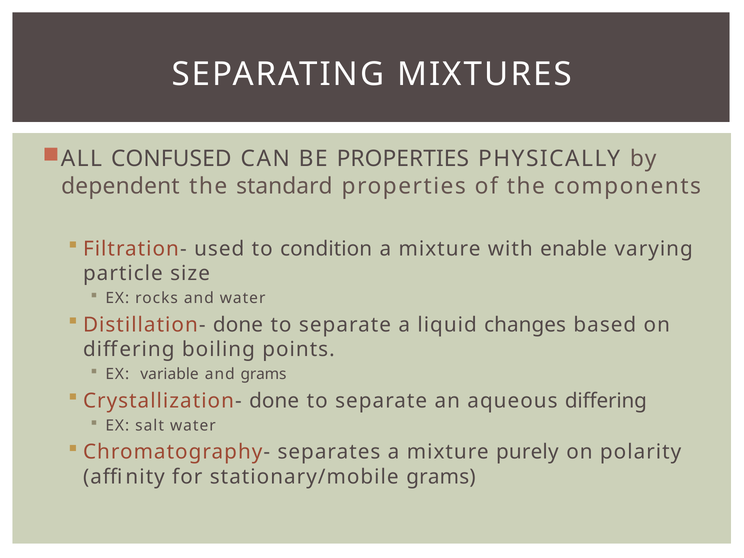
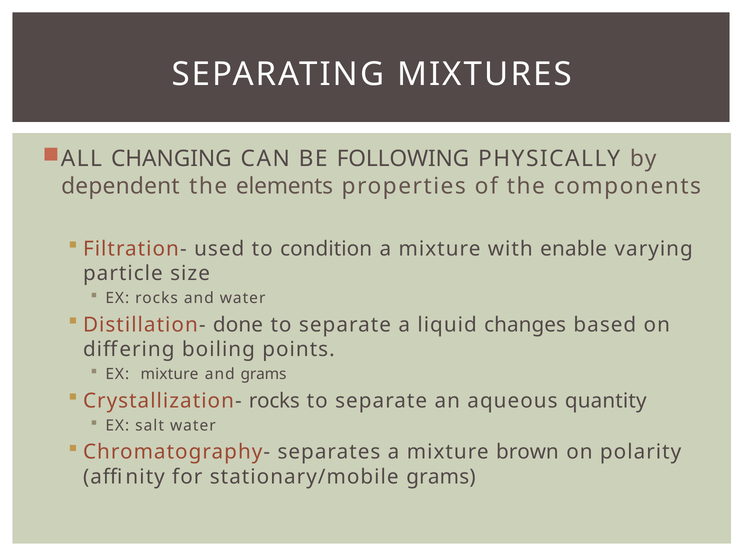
CONFUSED: CONFUSED -> CHANGING (171, 159)
BE PROPERTIES: PROPERTIES -> FOLLOWING (403, 159)
standard: standard -> elements (285, 186)
EX variable: variable -> mixture (169, 374)
Crystallization- done: done -> rocks (274, 401)
aqueous differing: differing -> quantity (606, 401)
purely: purely -> brown (527, 452)
